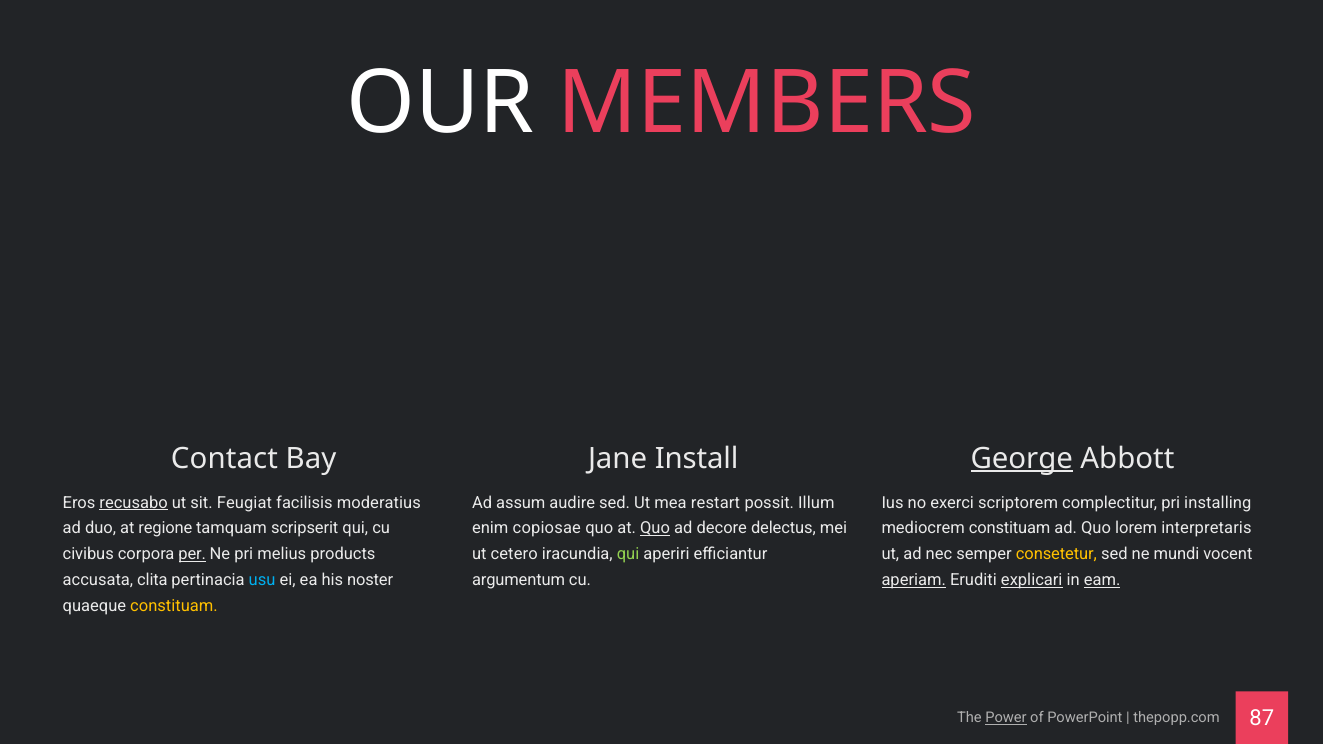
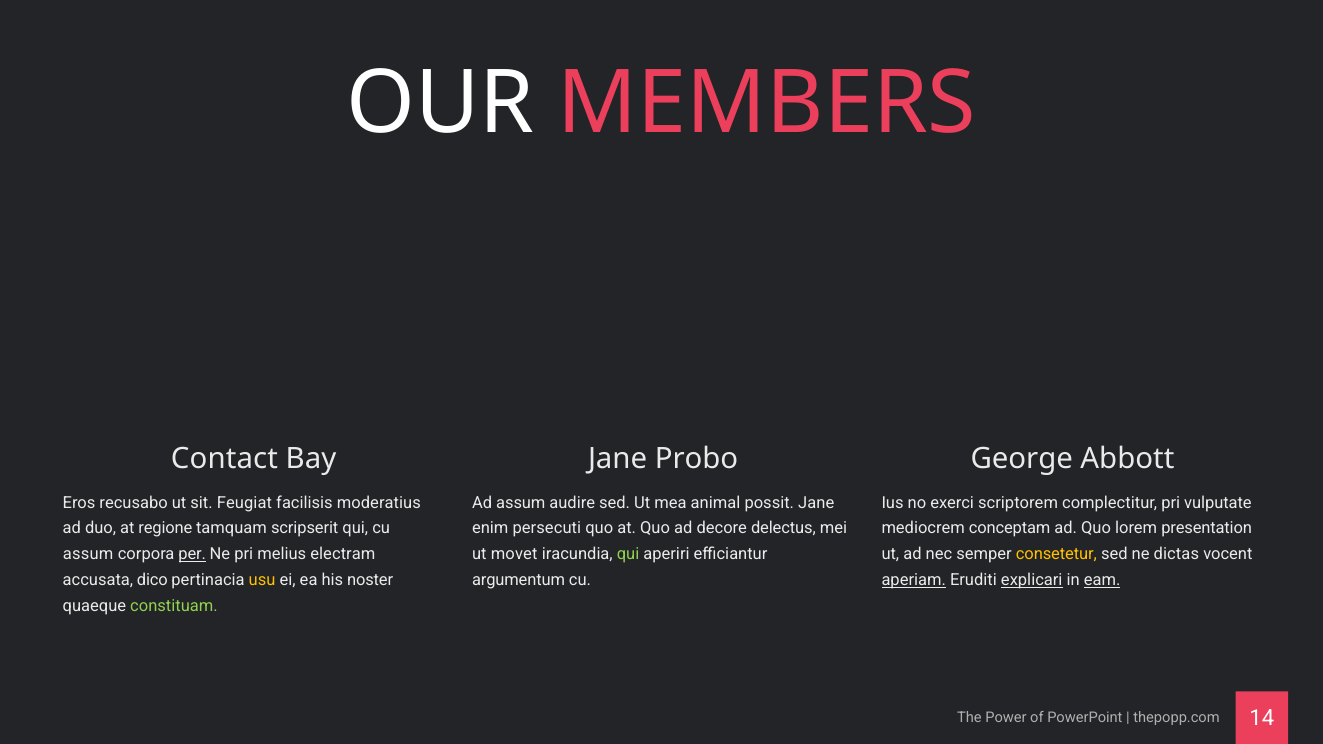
Install: Install -> Probo (697, 459)
George underline: present -> none (1022, 459)
recusabo underline: present -> none (134, 503)
restart: restart -> animal (716, 503)
possit Illum: Illum -> Jane (816, 503)
installing: installing -> vulputate (1218, 503)
copiosae: copiosae -> persecuti (547, 528)
Quo underline: present -> none (655, 528)
mediocrem constituam: constituam -> conceptam (1010, 528)
interpretaris: interpretaris -> presentation (1207, 528)
civibus: civibus -> assum (88, 554)
products: products -> electram (343, 554)
cetero: cetero -> movet (514, 554)
mundi: mundi -> dictas (1176, 554)
clita: clita -> dico (152, 580)
usu colour: light blue -> yellow (262, 580)
constituam colour: yellow -> light green (174, 606)
Power underline: present -> none (1006, 718)
87: 87 -> 14 (1262, 718)
